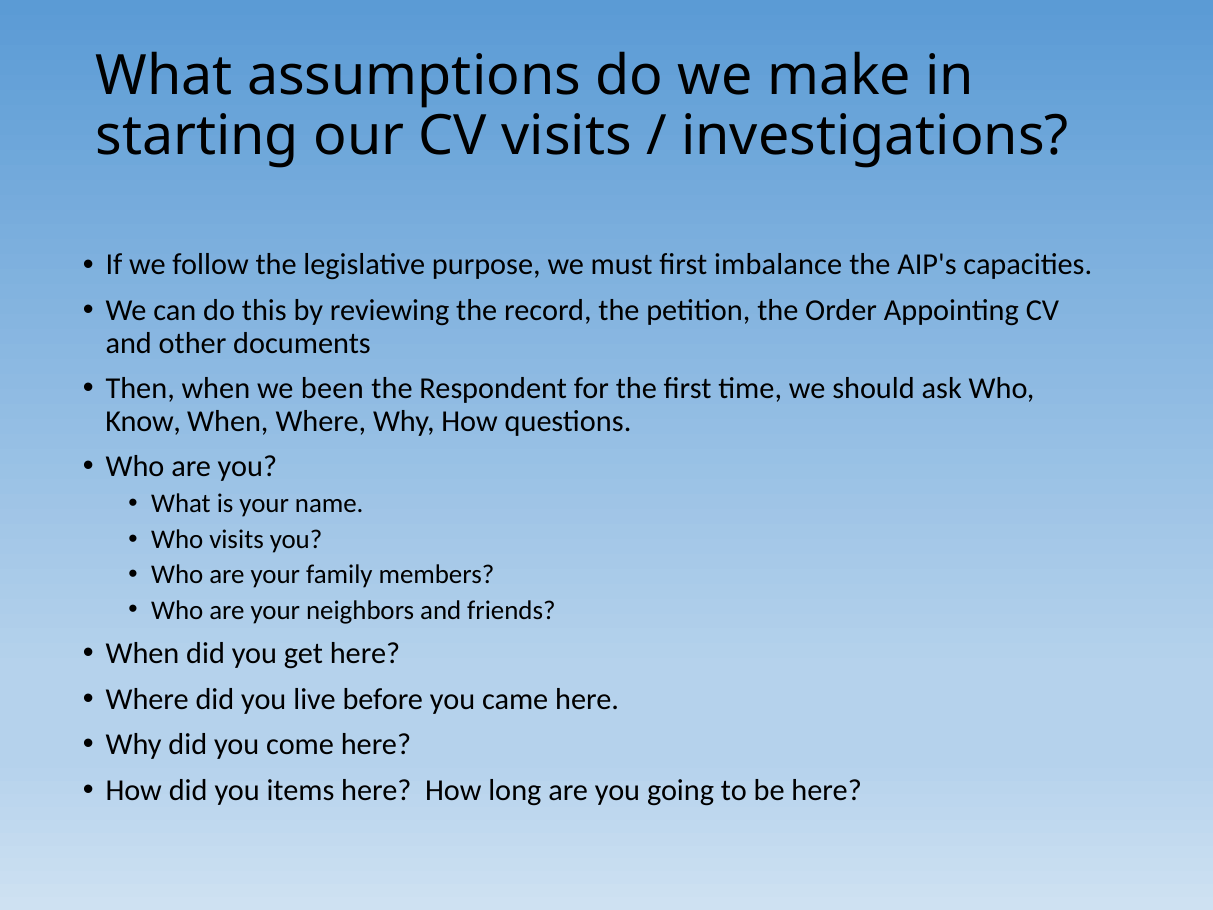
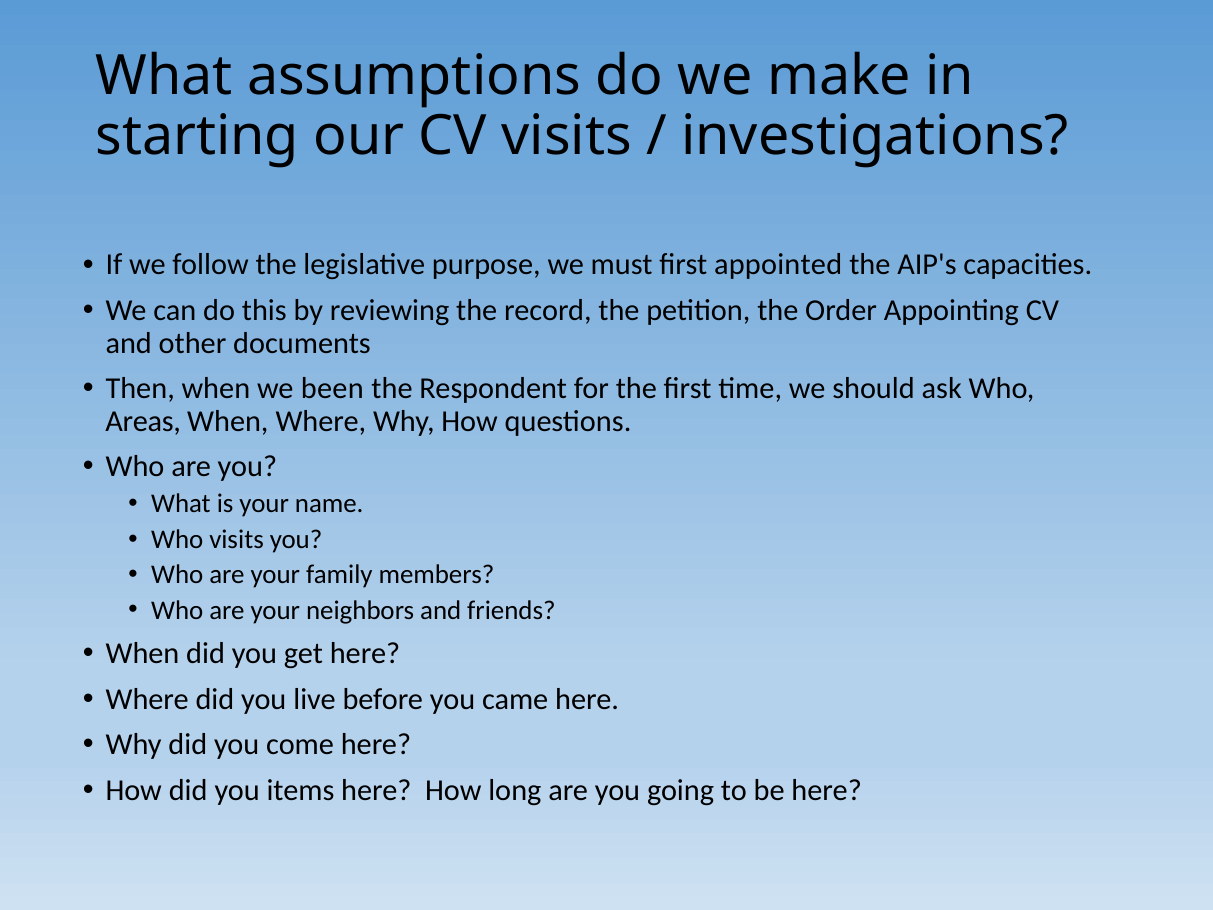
imbalance: imbalance -> appointed (778, 265)
Know: Know -> Areas (143, 421)
